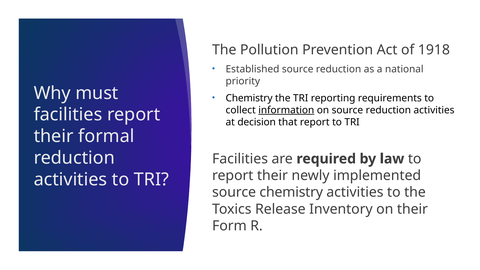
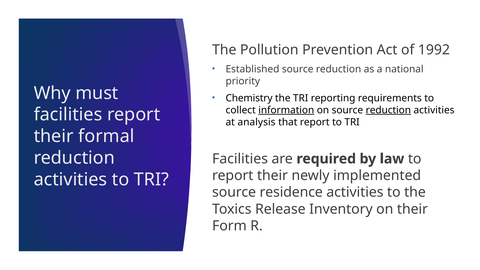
1918: 1918 -> 1992 (434, 50)
reduction underline: none -> present (388, 110)
decision: decision -> analysis (257, 122)
source chemistry: chemistry -> residence (291, 192)
